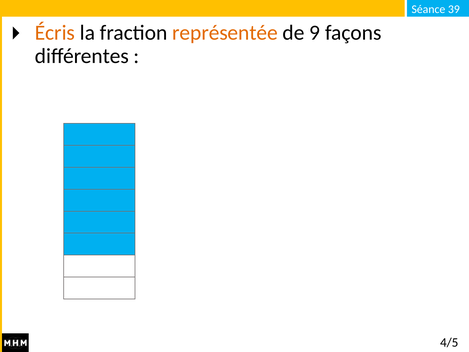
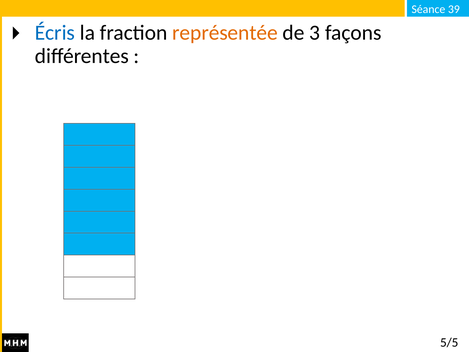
Écris colour: orange -> blue (55, 33)
9: 9 -> 3 (315, 33)
4/5: 4/5 -> 5/5 (449, 342)
